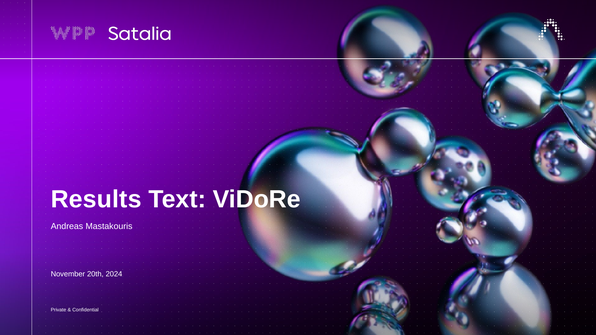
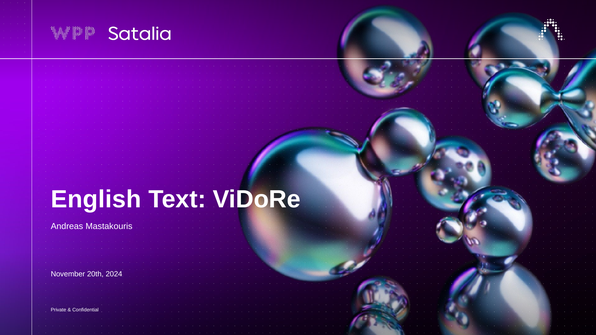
Results: Results -> English (96, 199)
